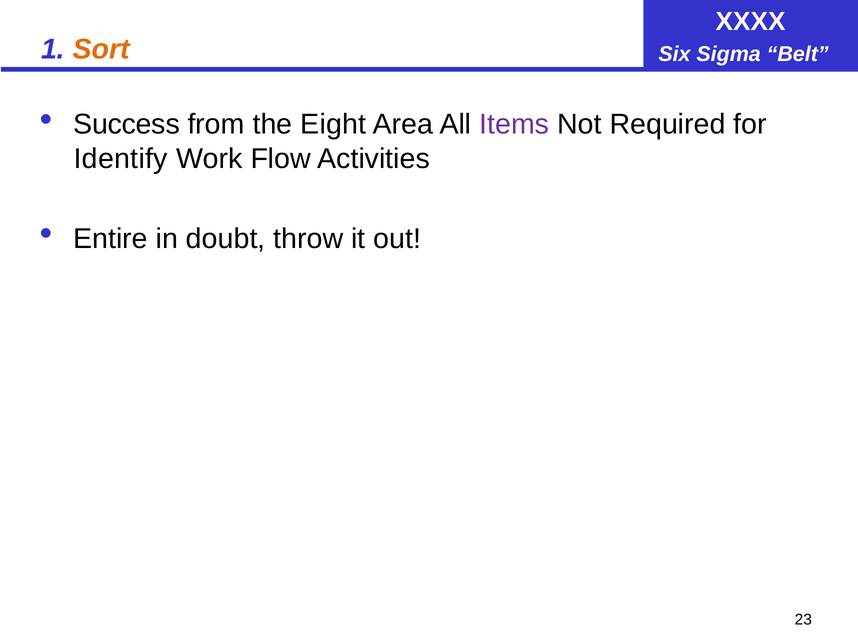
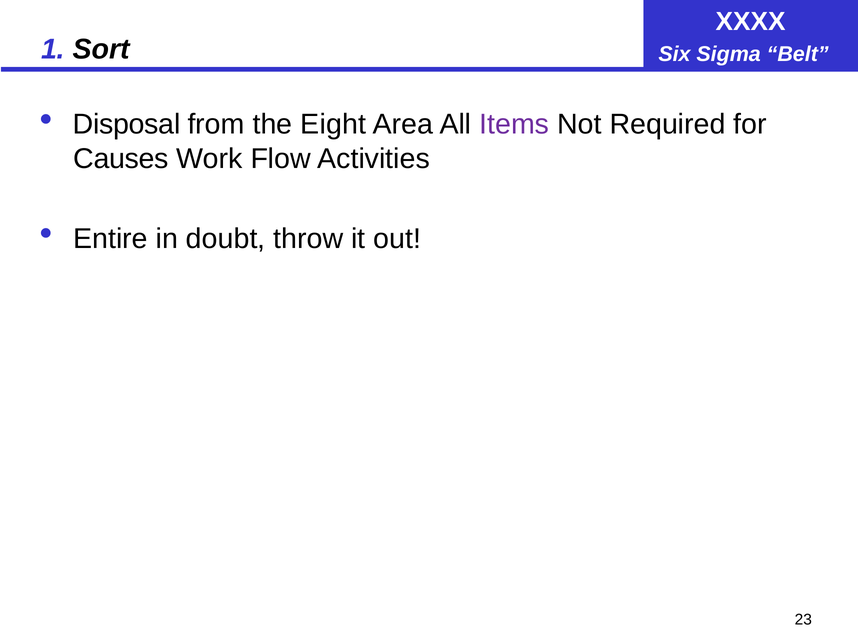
Sort colour: orange -> black (101, 49)
Success: Success -> Disposal (127, 124)
Identify: Identify -> Causes (121, 159)
